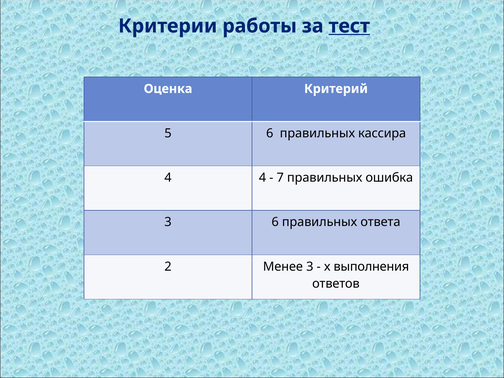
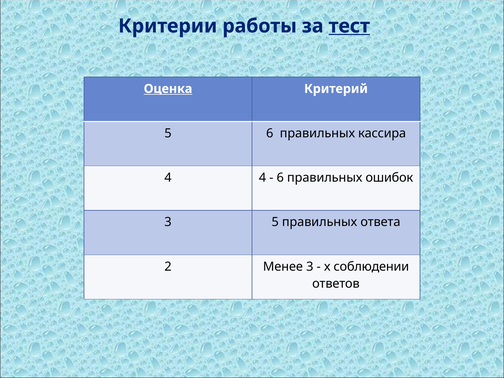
Оценка underline: none -> present (168, 89)
7: 7 -> 6 (280, 178)
ошибка: ошибка -> ошибок (389, 178)
3 6: 6 -> 5 (275, 222)
выполнения: выполнения -> соблюдении (371, 267)
